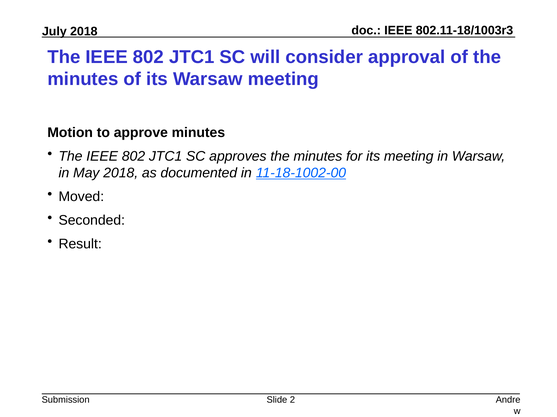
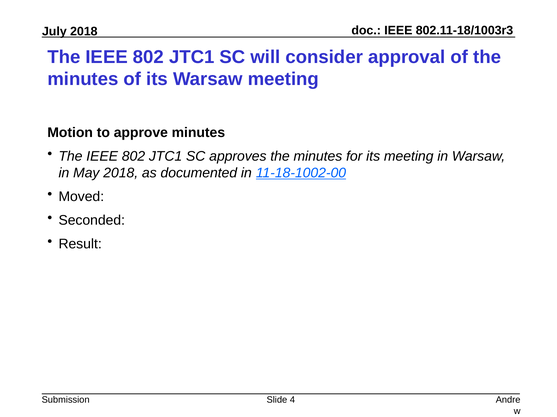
2: 2 -> 4 (292, 401)
